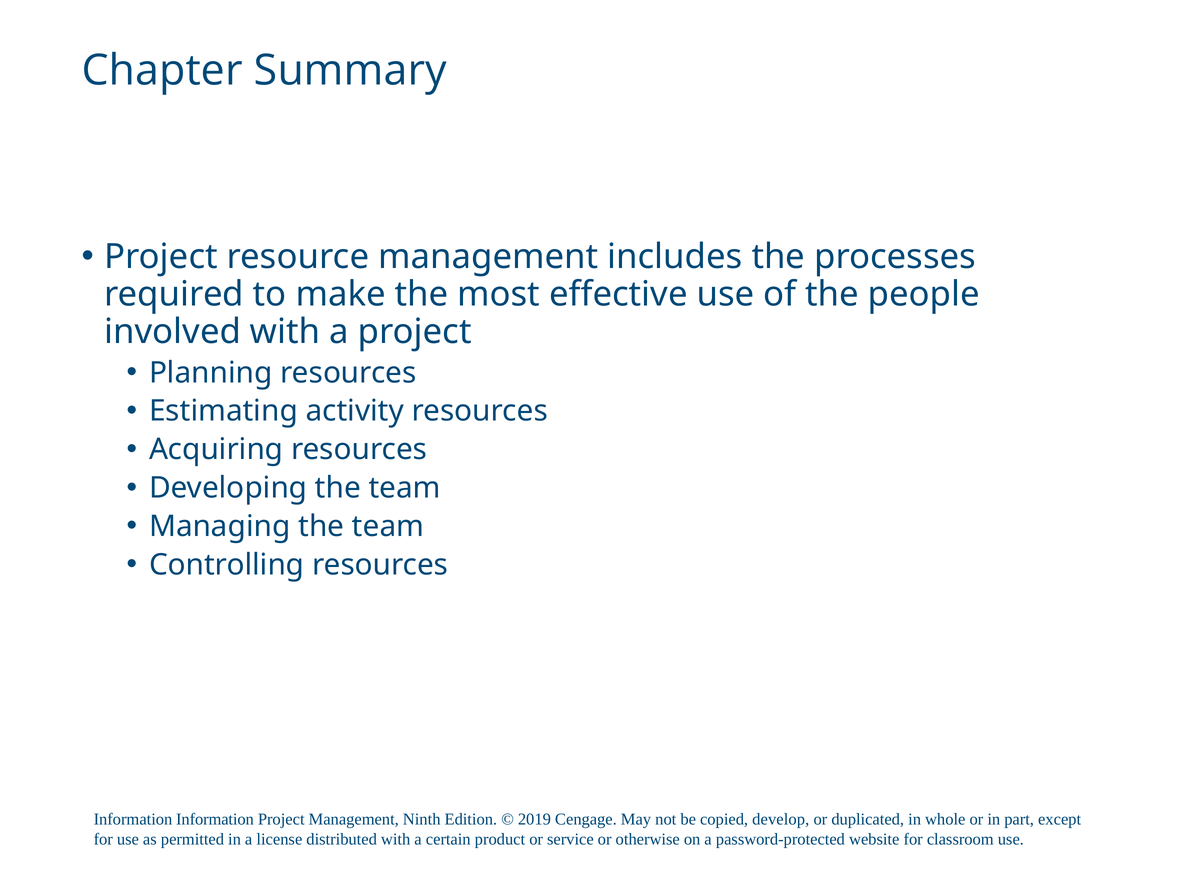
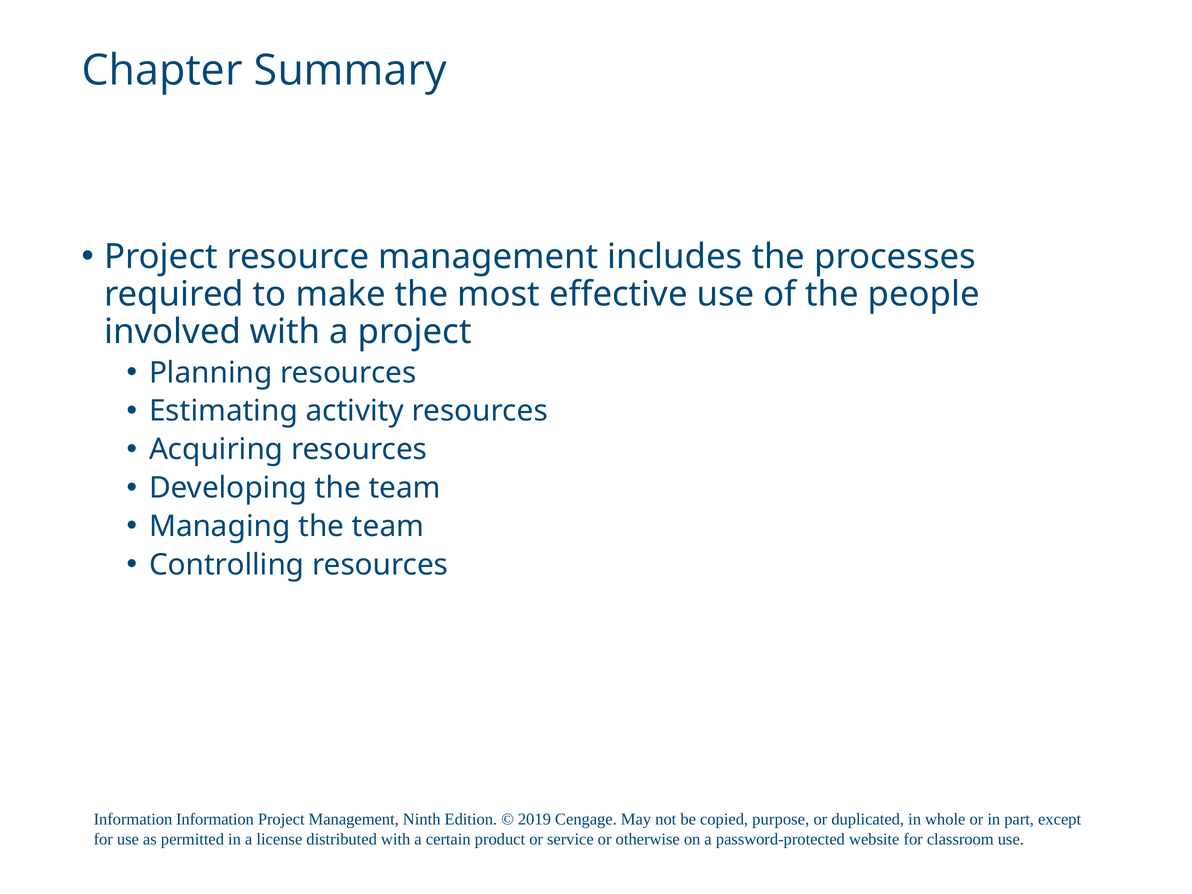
develop: develop -> purpose (781, 820)
